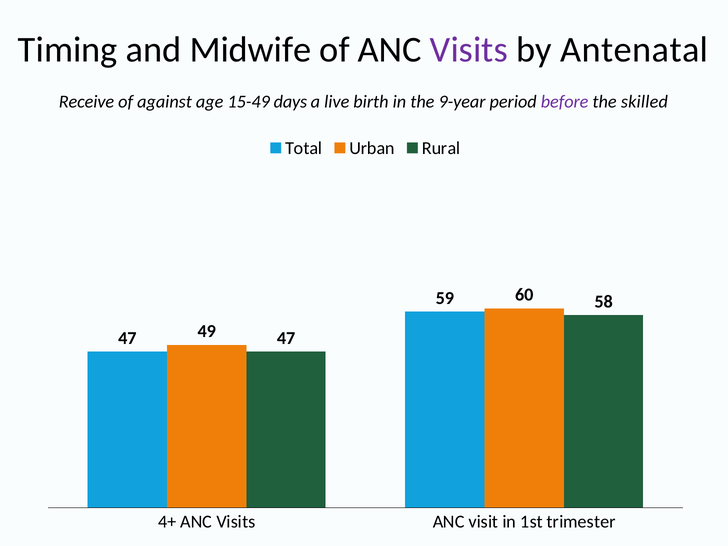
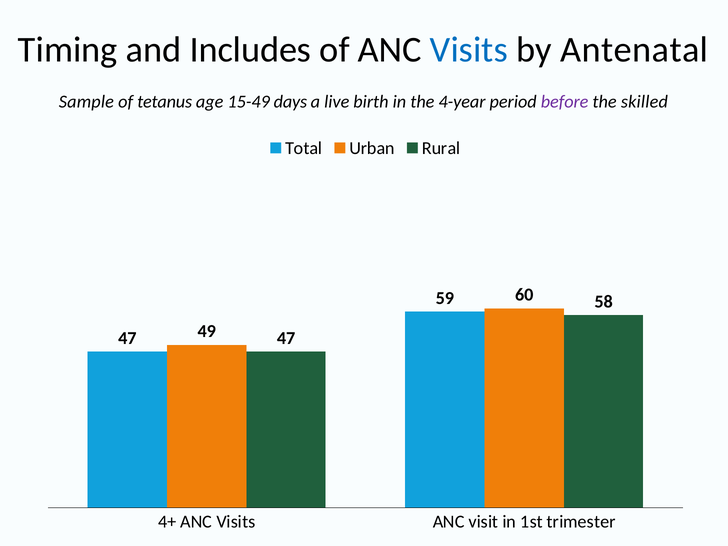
Midwife: Midwife -> Includes (250, 50)
Visits colour: purple -> blue (469, 50)
Receive: Receive -> Sample (86, 102)
against: against -> tetanus (165, 102)
9-year: 9-year -> 4-year (462, 102)
